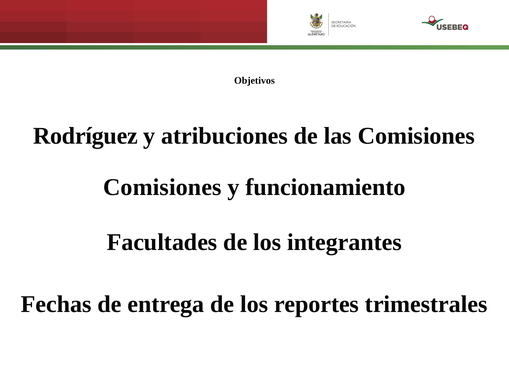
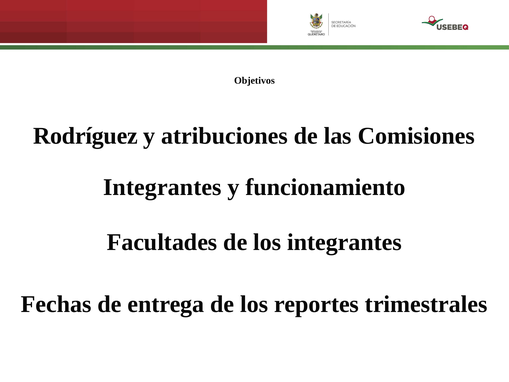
Comisiones: Comisiones -> Integrantes (162, 187)
